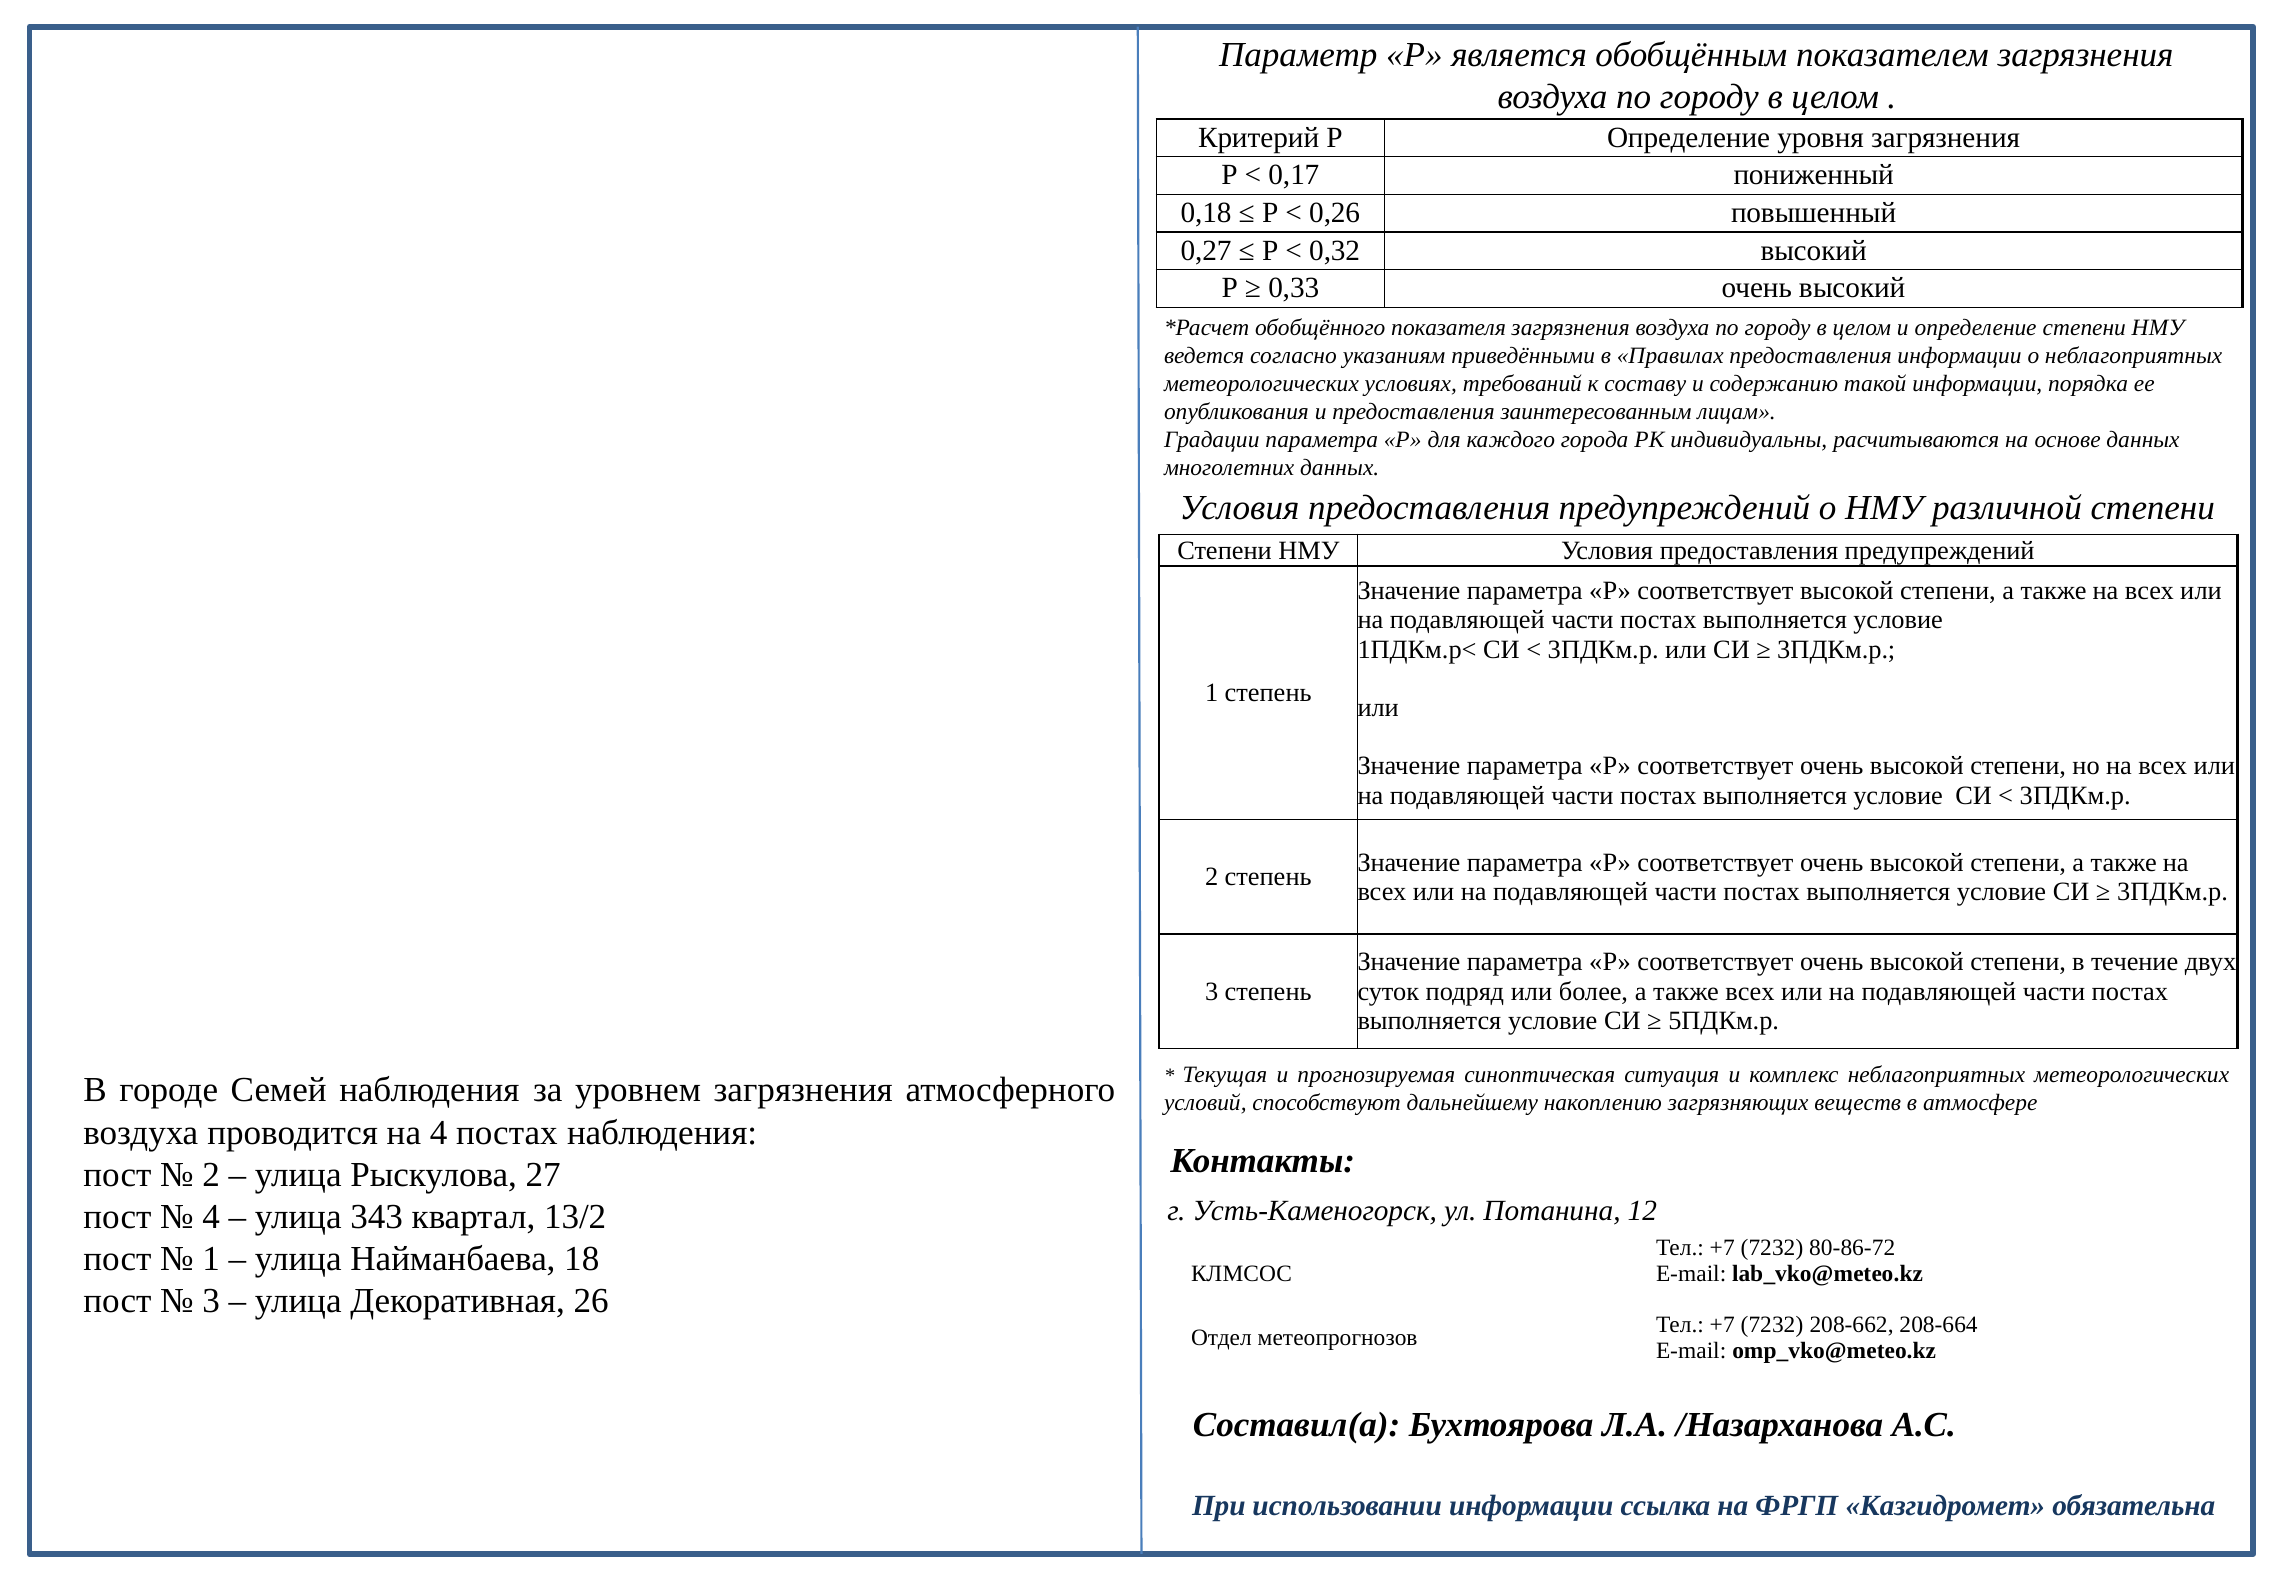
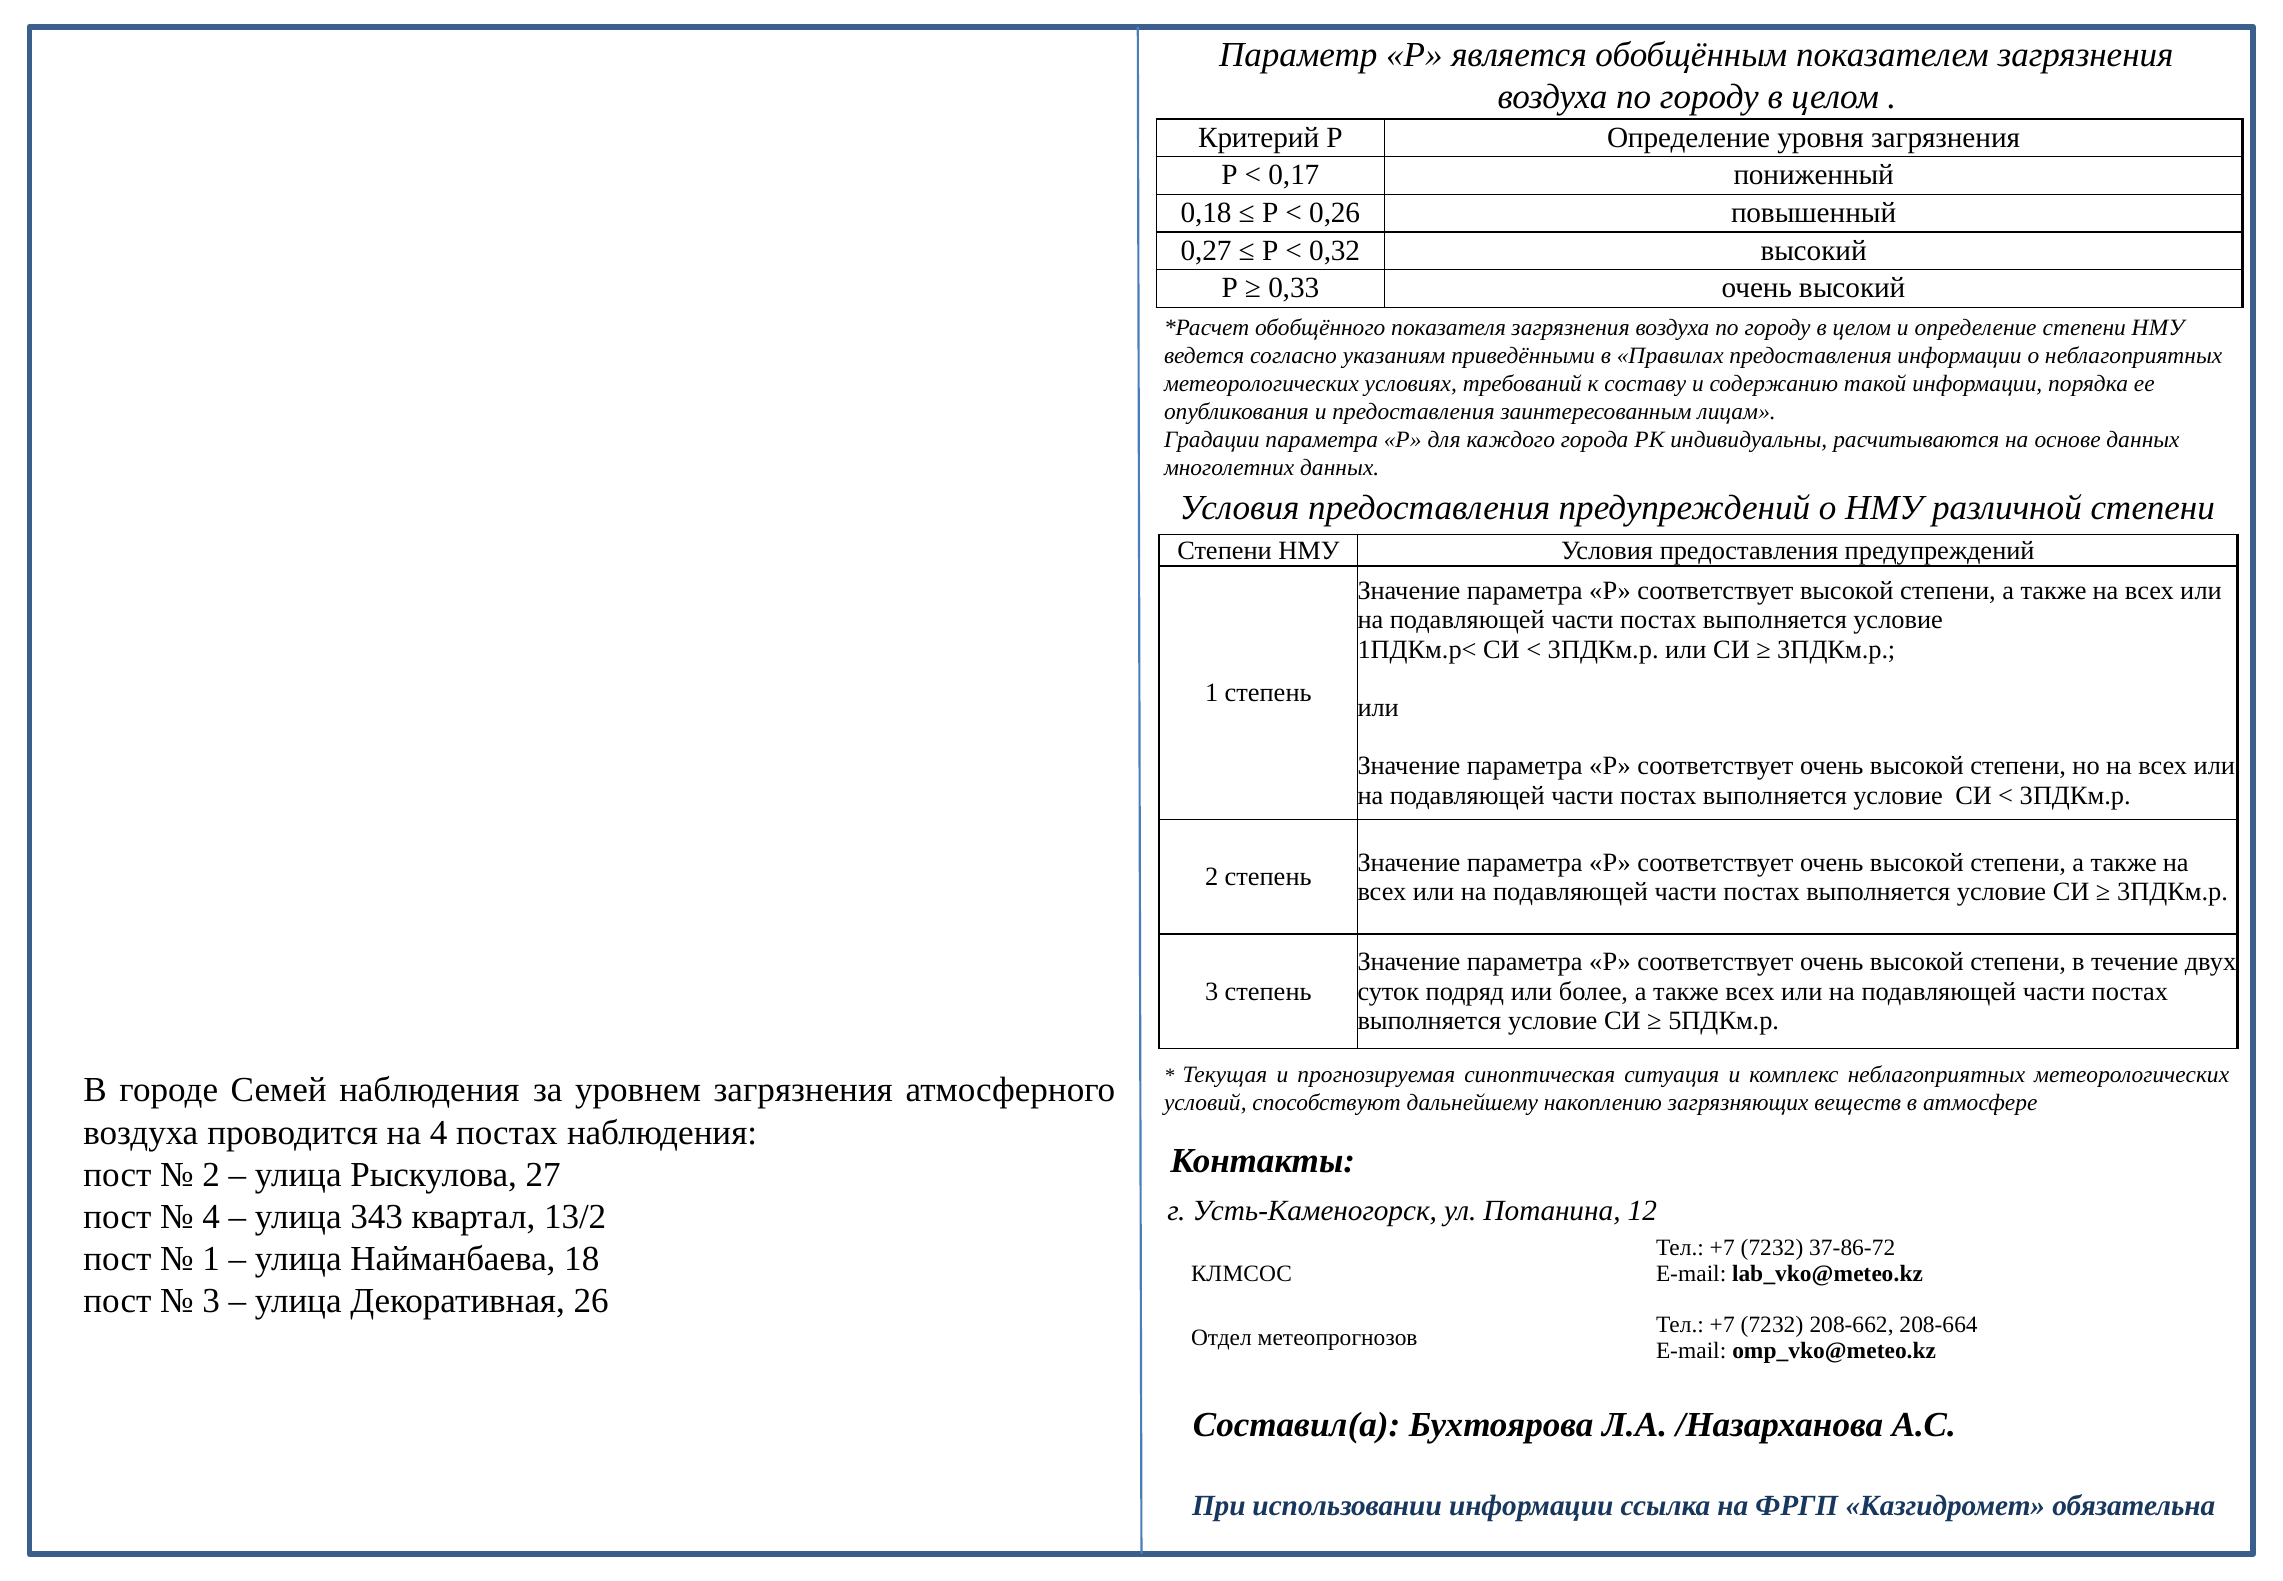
80-86-72: 80-86-72 -> 37-86-72 (1852, 1247)
